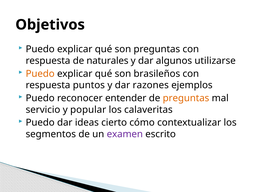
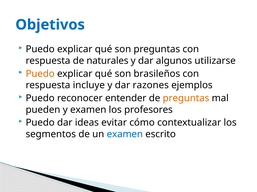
Objetivos colour: black -> blue (50, 25)
puntos: puntos -> incluye (89, 86)
servicio: servicio -> pueden (43, 110)
y popular: popular -> examen (88, 110)
calaveritas: calaveritas -> profesores (148, 110)
cierto: cierto -> evitar (114, 123)
examen colour: purple -> blue (125, 135)
